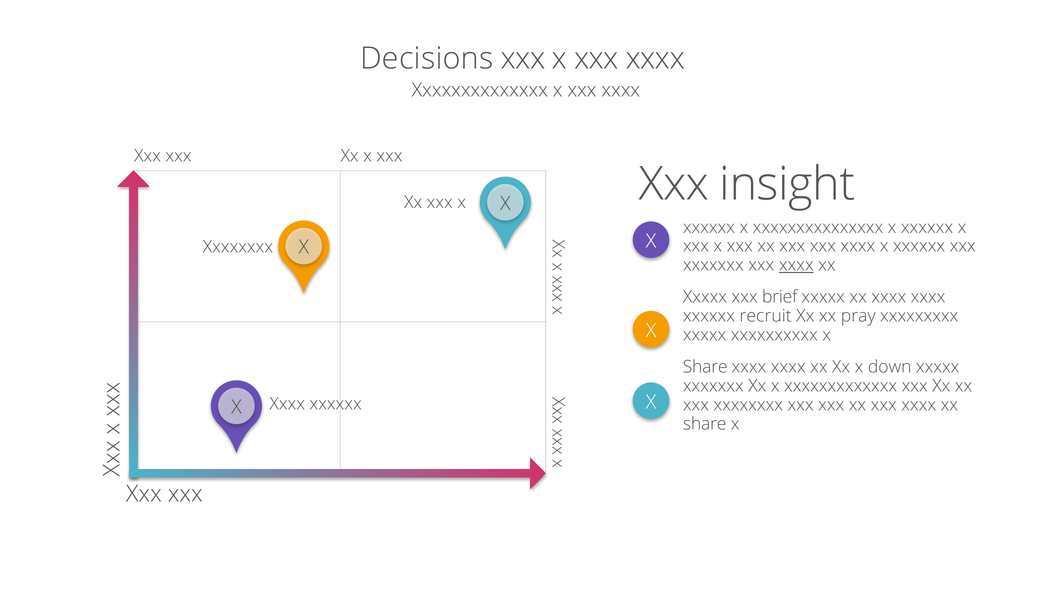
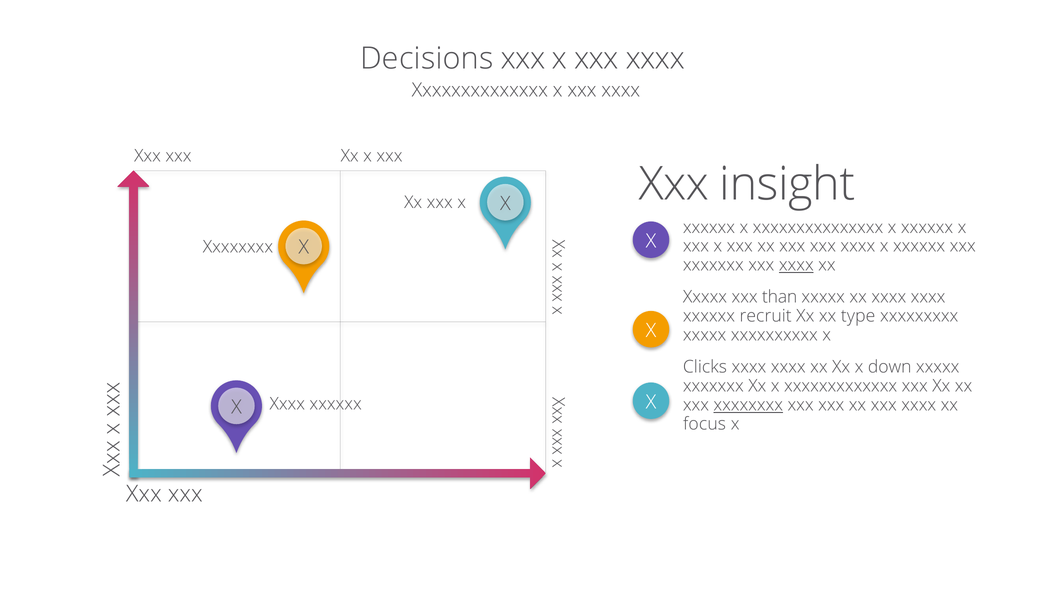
brief: brief -> than (780, 297)
pray: pray -> type (858, 316)
Share: Share -> Clicks (705, 367)
xxxxxxxx underline: none -> present (748, 405)
share: share -> focus (705, 424)
